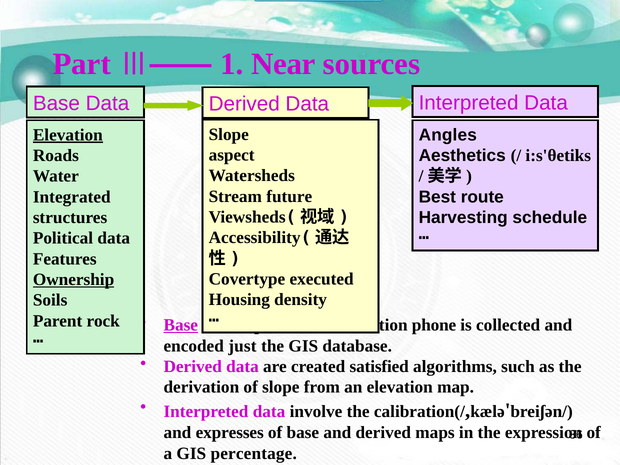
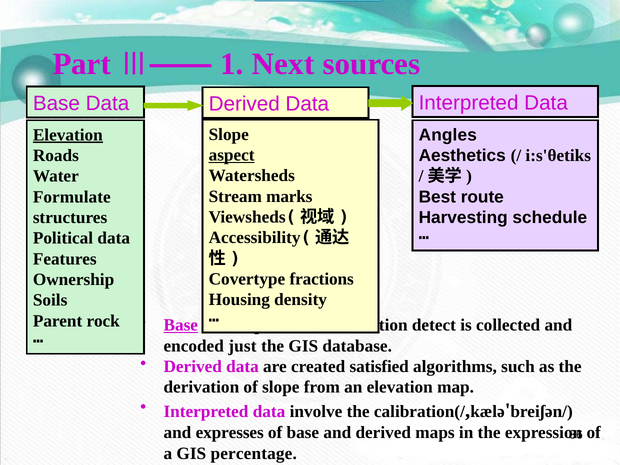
Near: Near -> Next (283, 64)
aspect underline: none -> present (232, 155)
future: future -> marks (289, 196)
Integrated: Integrated -> Formulate (72, 197)
executed: executed -> fractions (322, 279)
Ownership underline: present -> none (74, 280)
phone: phone -> detect (434, 325)
